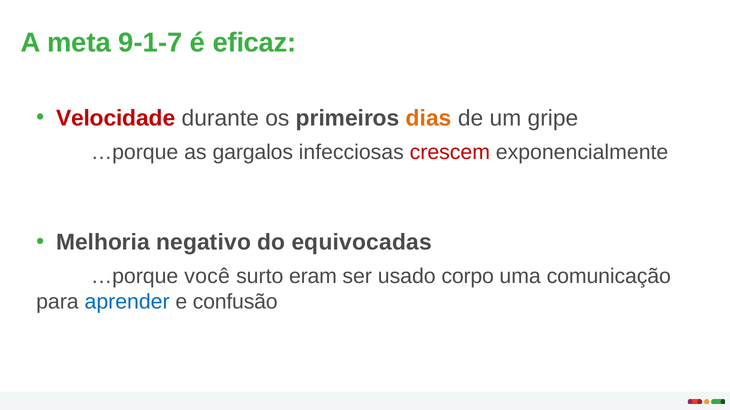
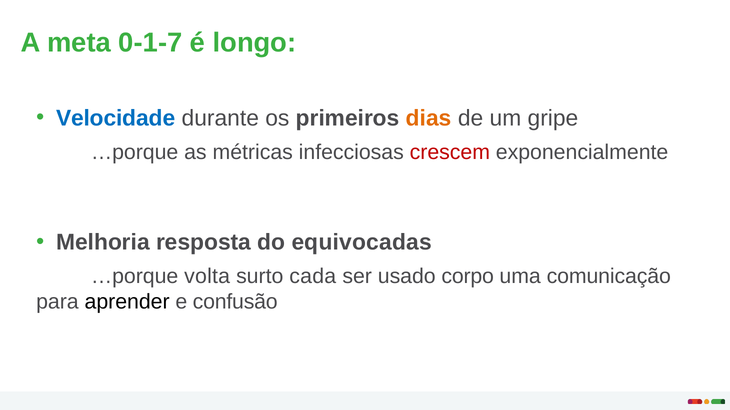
9-1-7: 9-1-7 -> 0-1-7 (150, 43)
eficaz: eficaz -> longo (255, 43)
Velocidade colour: red -> blue (116, 118)
gargalos: gargalos -> métricas (253, 152)
negativo: negativo -> resposta (204, 243)
você: você -> volta (207, 277)
eram: eram -> cada (313, 277)
aprender colour: blue -> black (127, 302)
